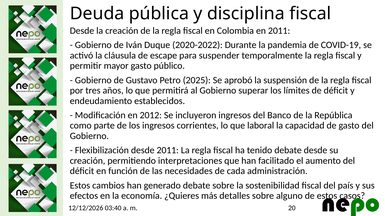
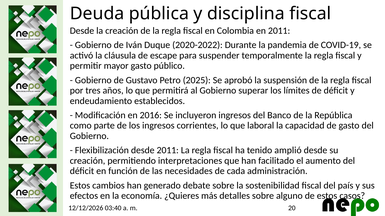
2012: 2012 -> 2016 (151, 116)
tenido debate: debate -> amplió (288, 151)
